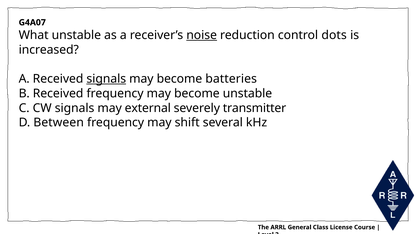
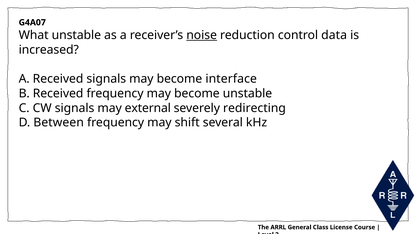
dots: dots -> data (334, 35)
signals underline: present -> none (106, 79)
batteries: batteries -> interface (231, 79)
transmitter: transmitter -> redirecting (254, 108)
